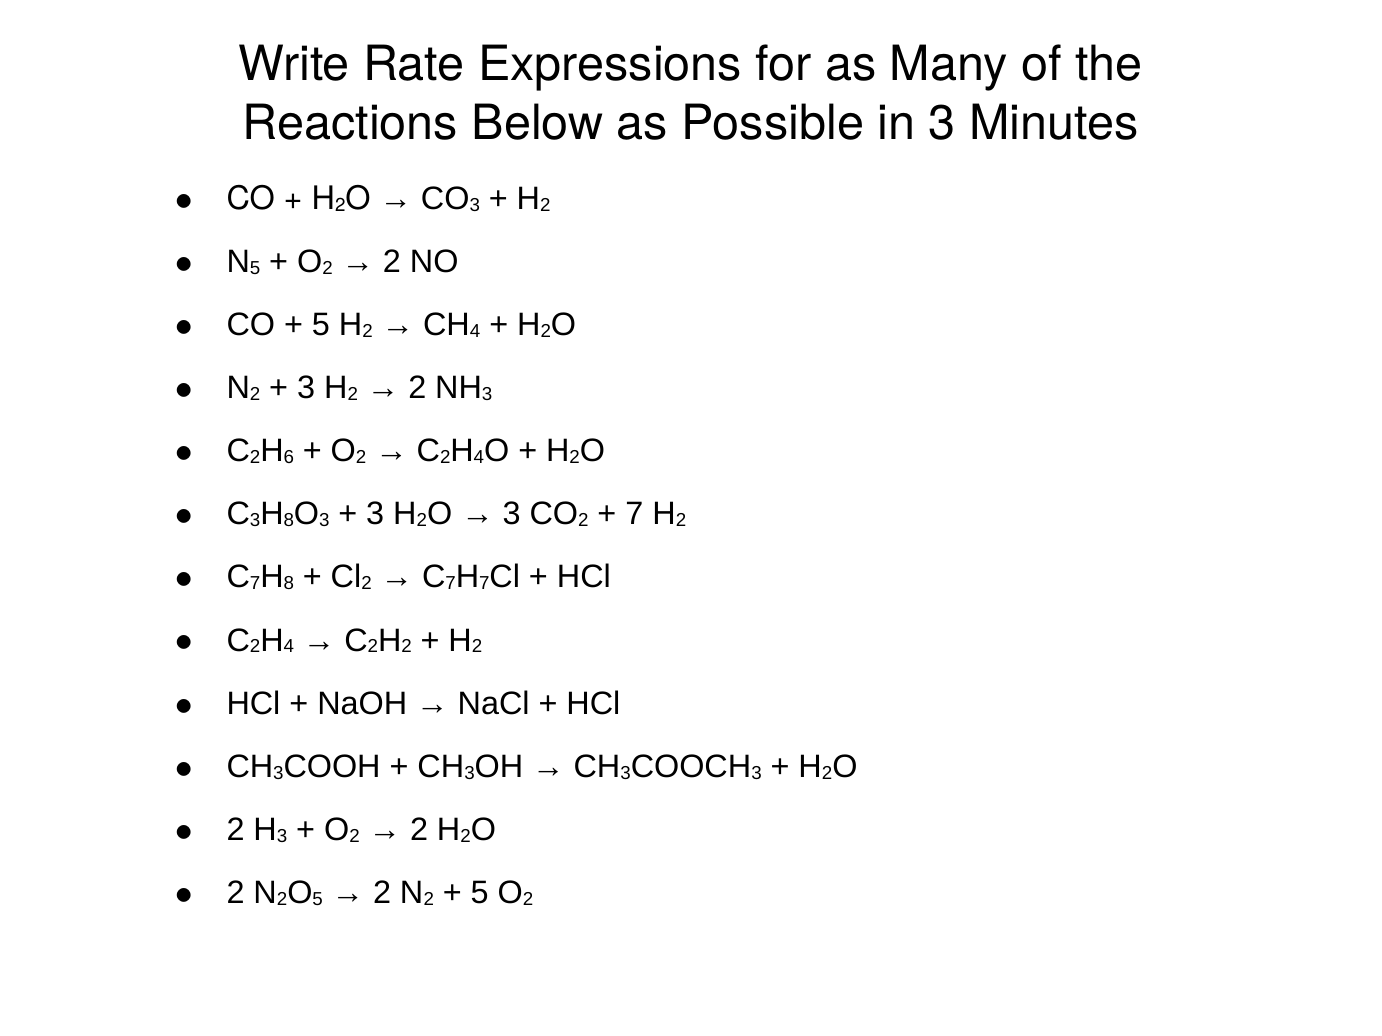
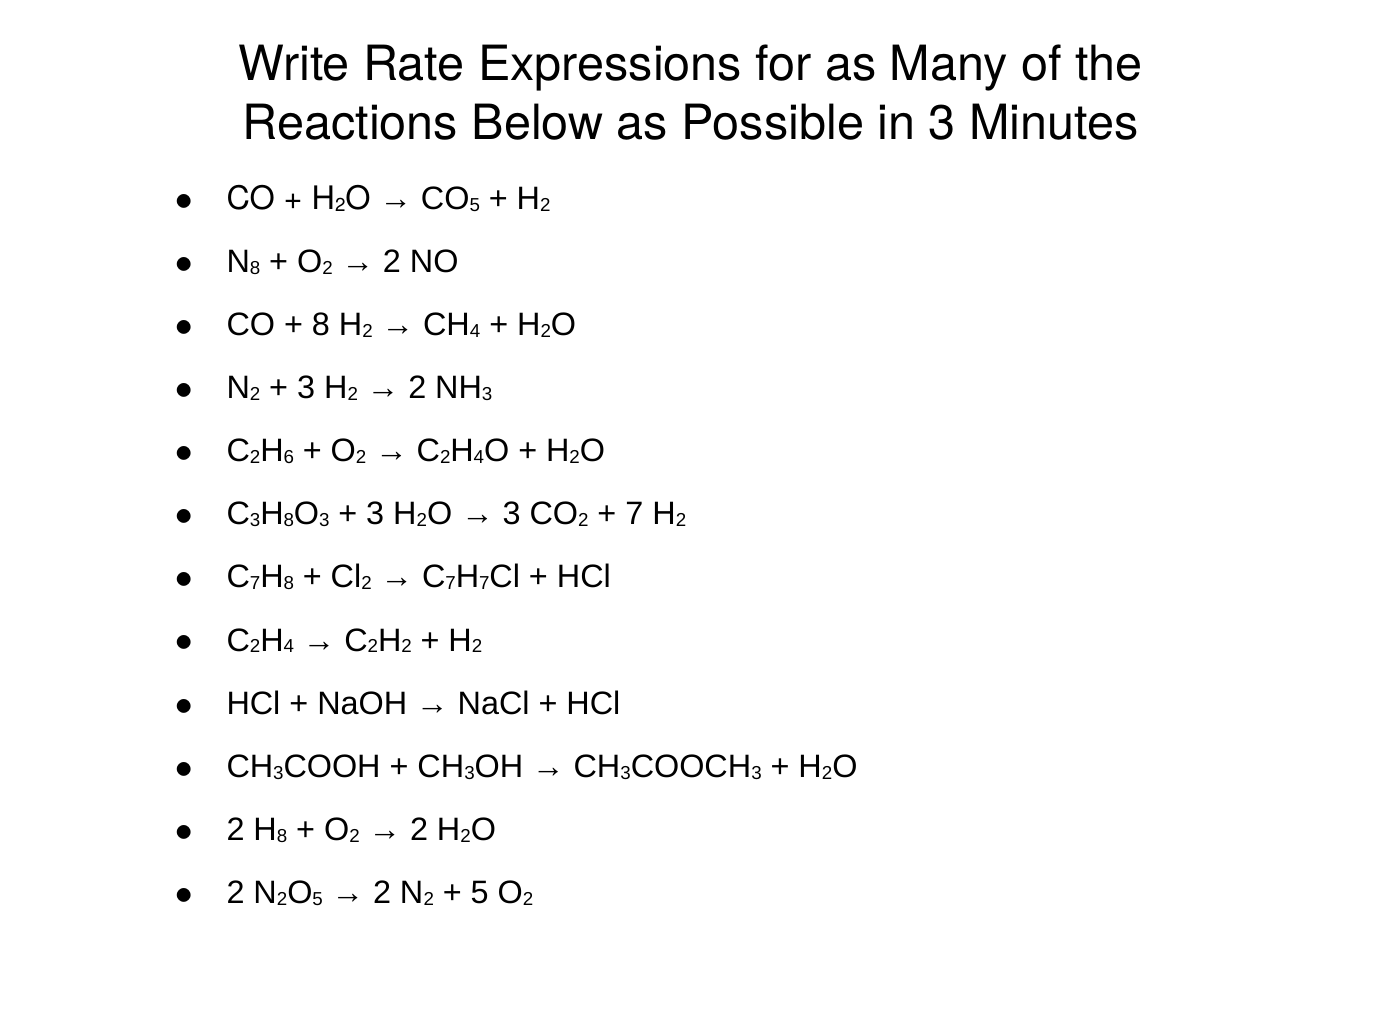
CO 3: 3 -> 5 (475, 205)
5: 5 -> 8 (255, 268)
5: 5 -> 8 (321, 325)
3: 3 -> 8 (282, 837)
